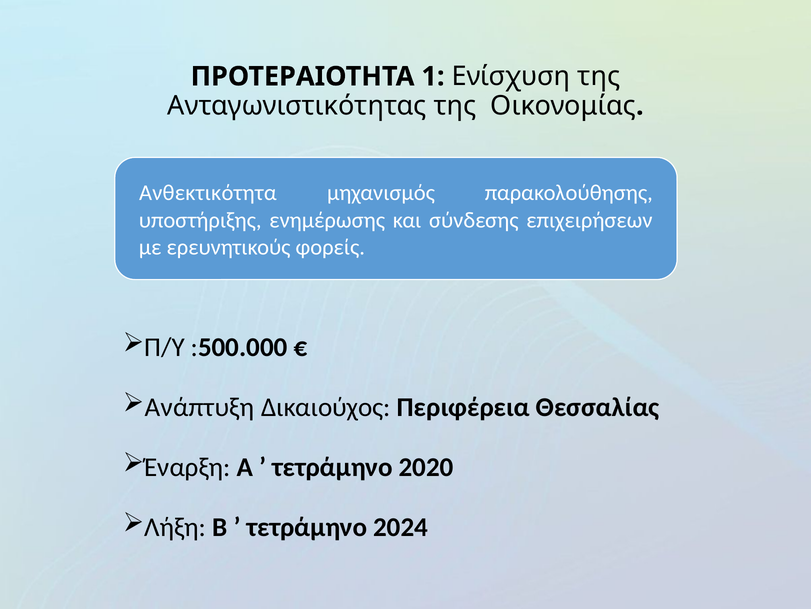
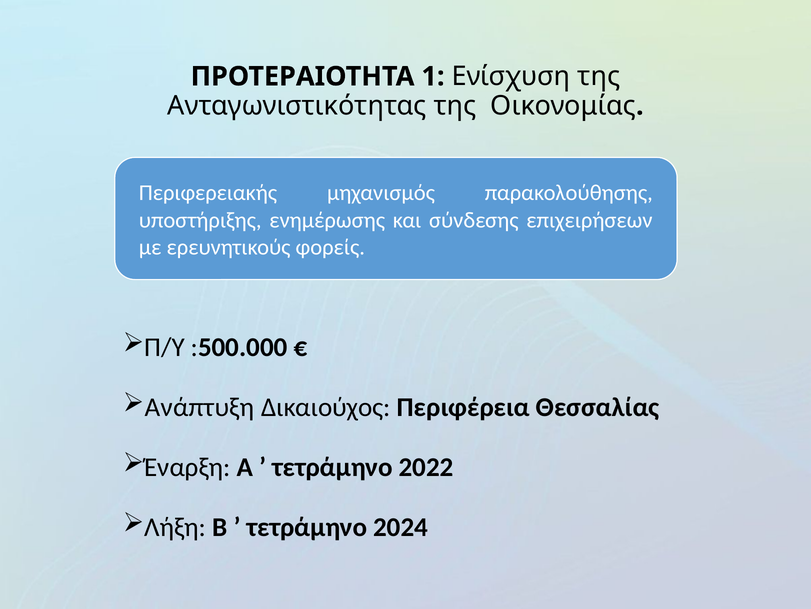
Ανθεκτικότητα: Ανθεκτικότητα -> Περιφερειακής (208, 193)
2020: 2020 -> 2022 (426, 467)
